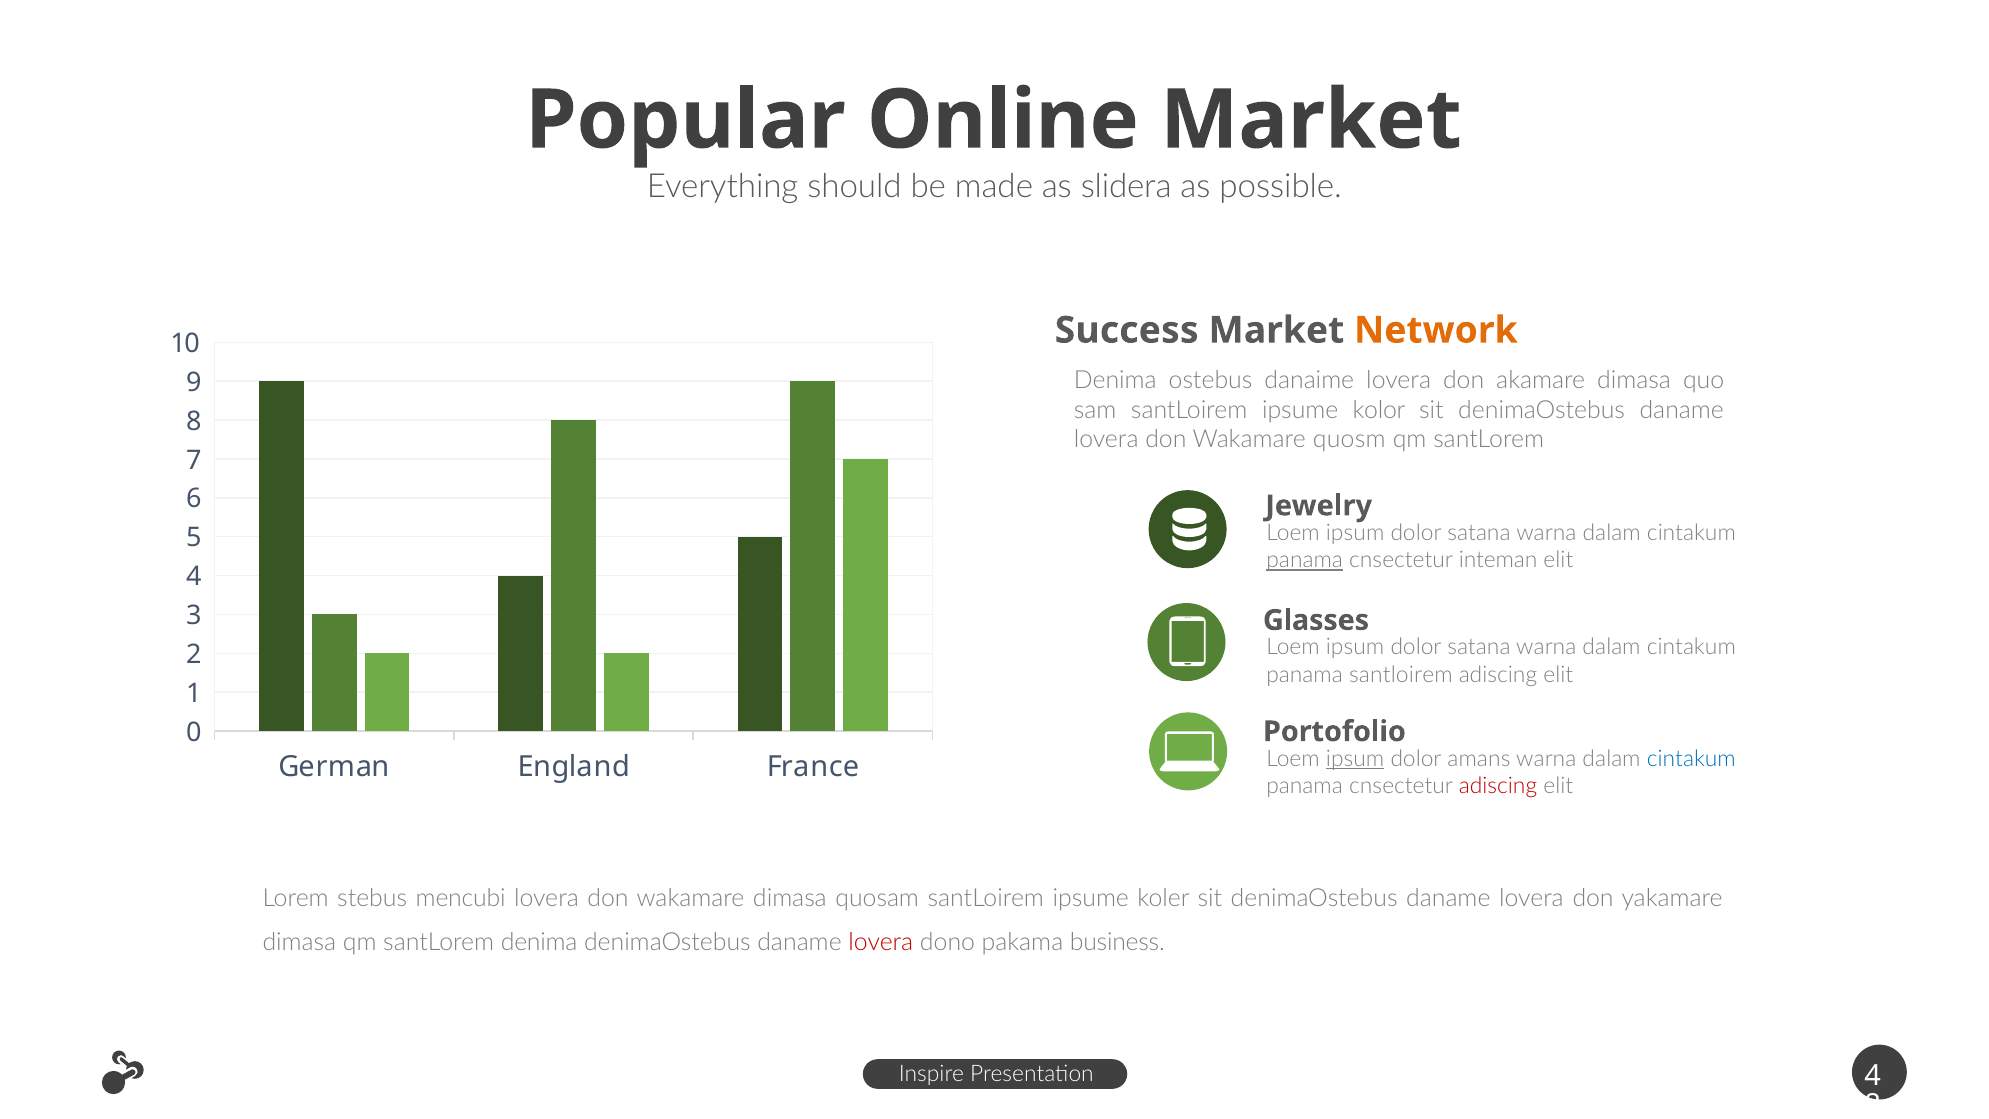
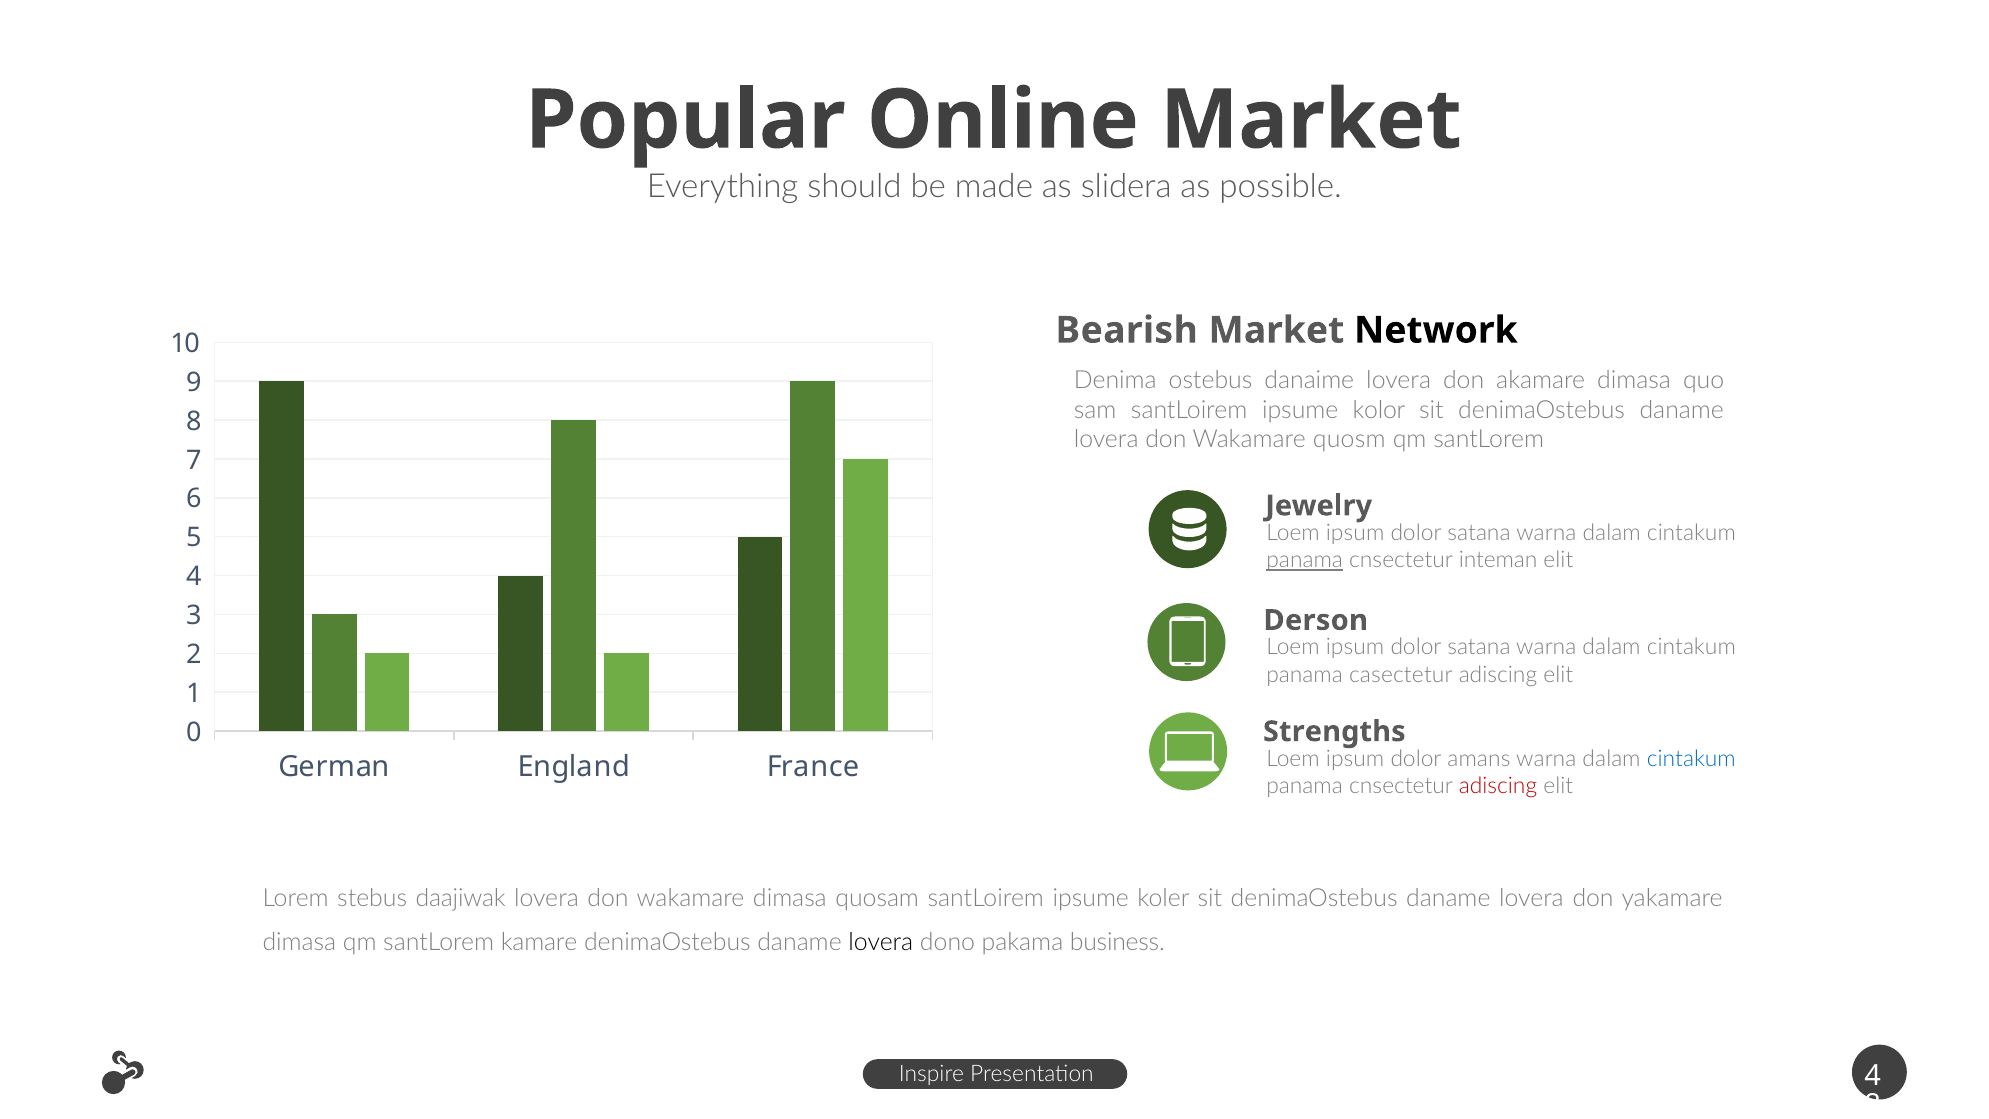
Success: Success -> Bearish (1127, 330)
Network colour: orange -> black (1436, 330)
Glasses: Glasses -> Derson (1316, 620)
panama santloirem: santloirem -> casectetur (1401, 675)
Portofolio: Portofolio -> Strengths (1334, 731)
ipsum underline: present -> none (1355, 759)
mencubi: mencubi -> daajiwak (461, 898)
santLorem denima: denima -> kamare (539, 943)
lovera colour: red -> black (881, 943)
